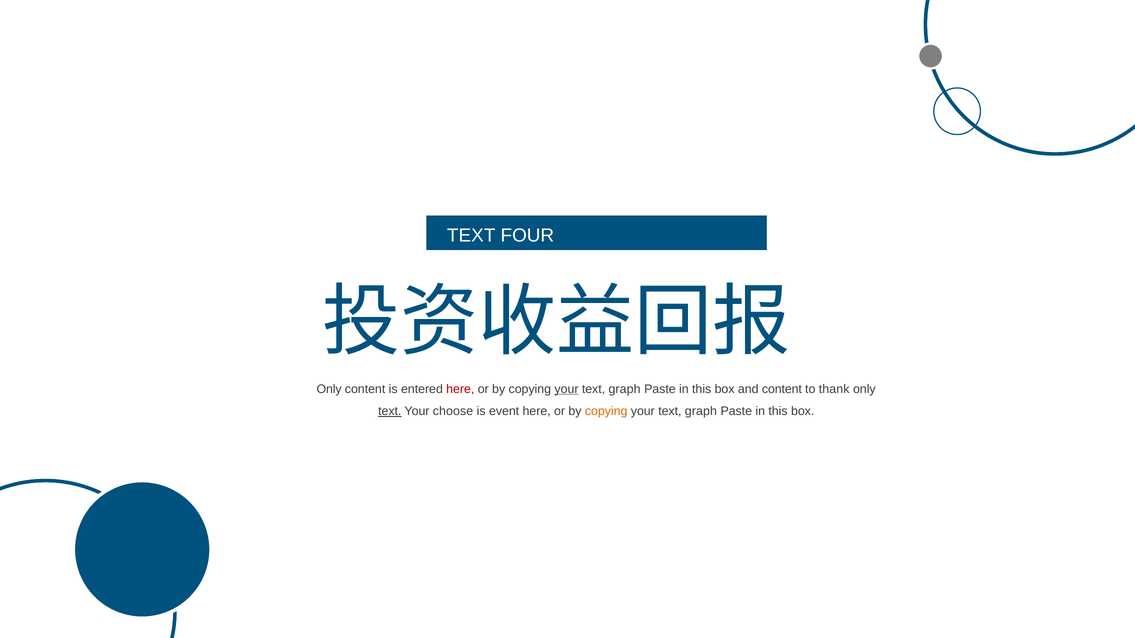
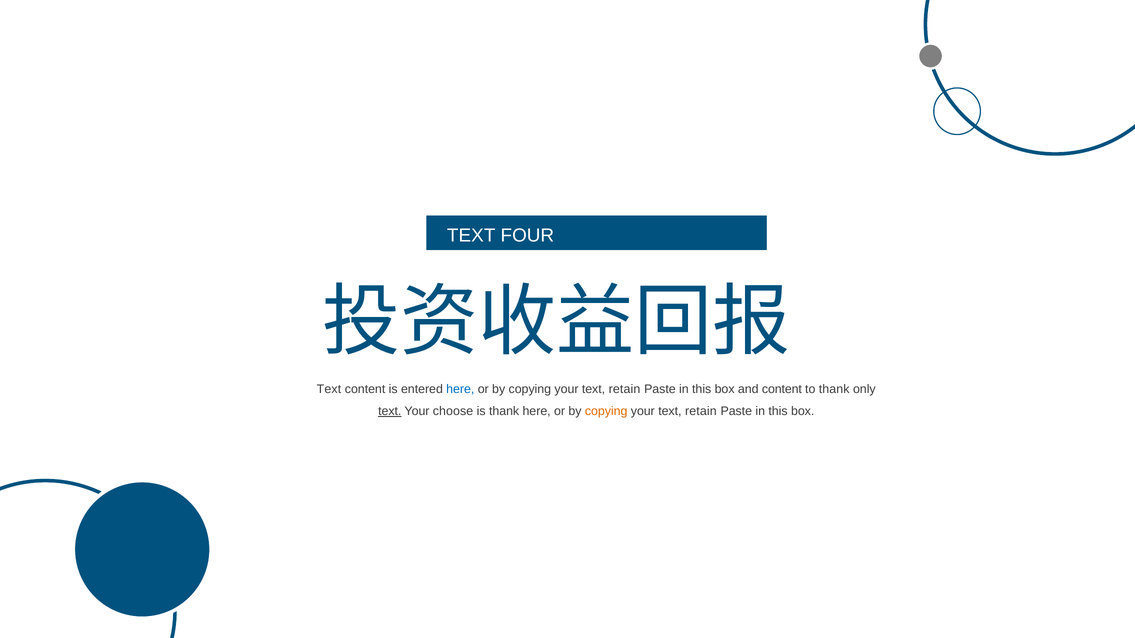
Only: Only -> Text (329, 389)
here colour: red -> blue (460, 389)
your underline: present -> none (566, 389)
graph: graph -> retain (625, 389)
is event: event -> thank (504, 412)
graph: graph -> retain (701, 412)
